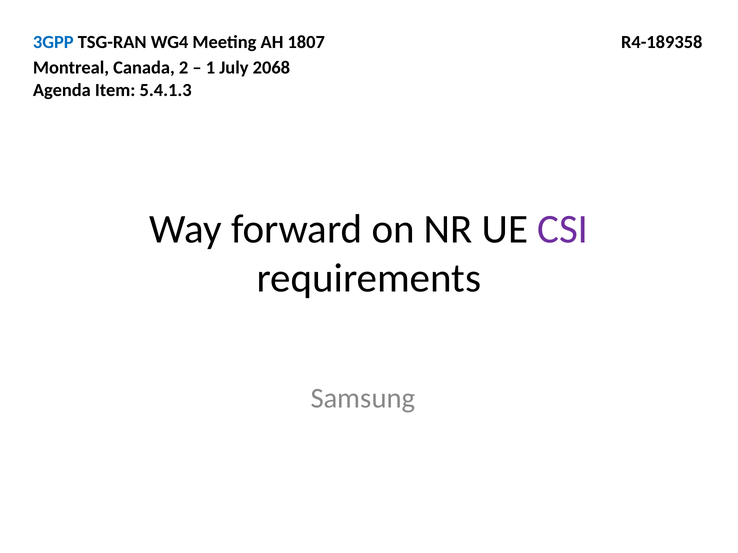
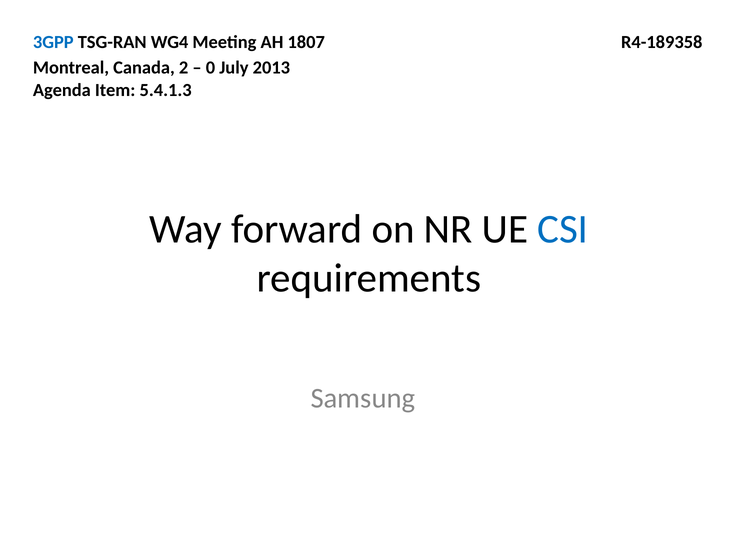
1: 1 -> 0 (211, 68)
2068: 2068 -> 2013 (271, 68)
CSI colour: purple -> blue (563, 229)
